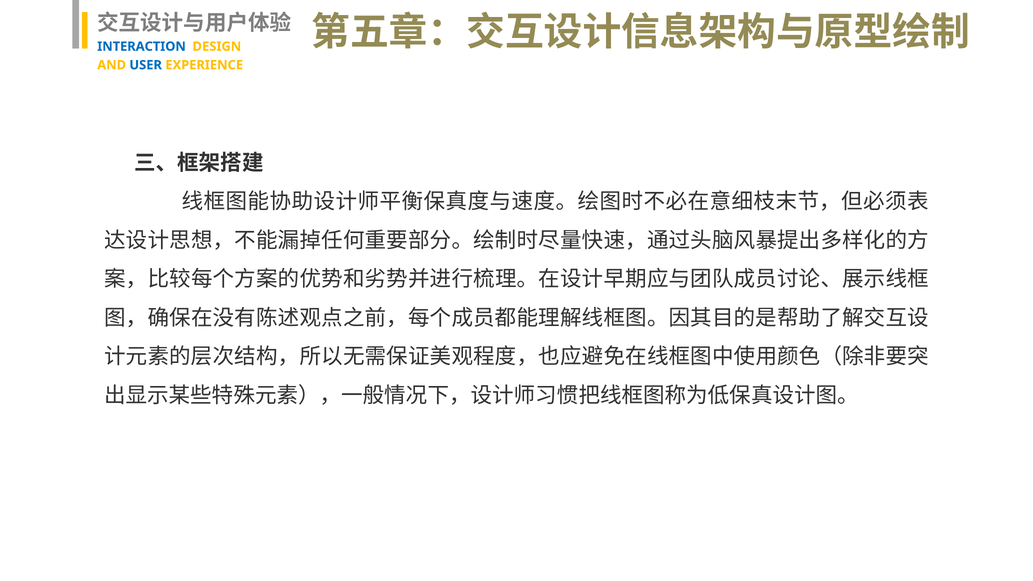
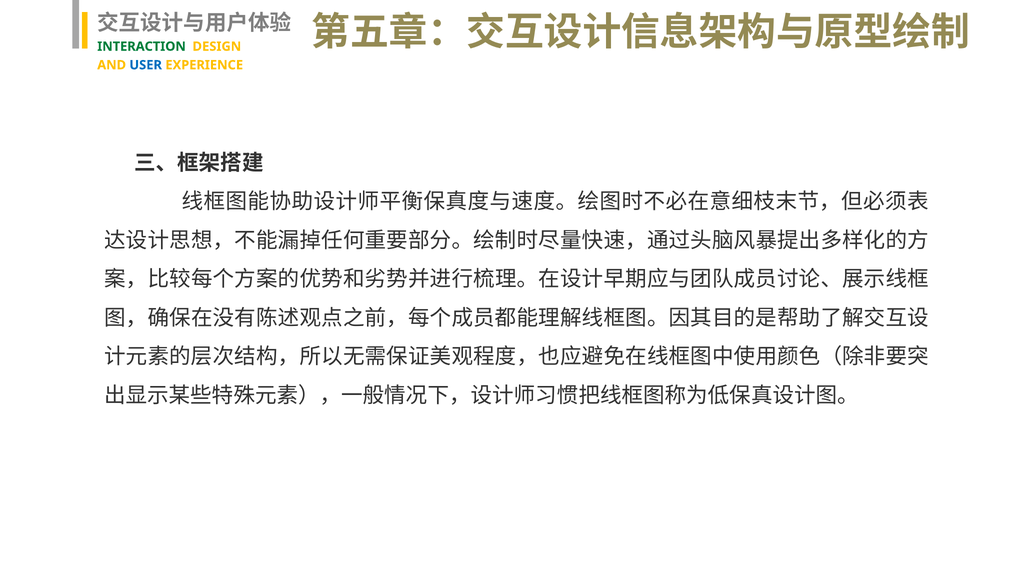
INTERACTION colour: blue -> green (142, 46)
